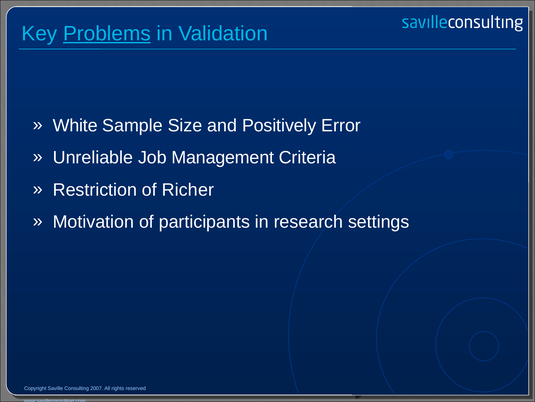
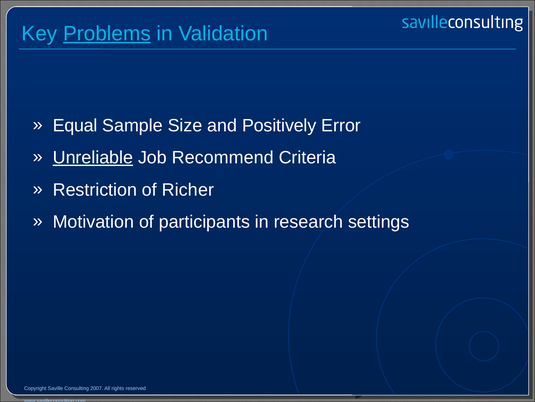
White: White -> Equal (75, 125)
Unreliable underline: none -> present (93, 157)
Management: Management -> Recommend (223, 157)
